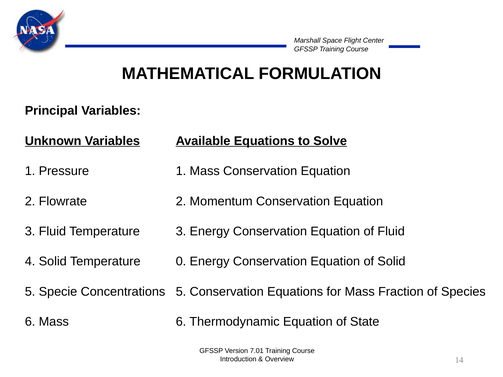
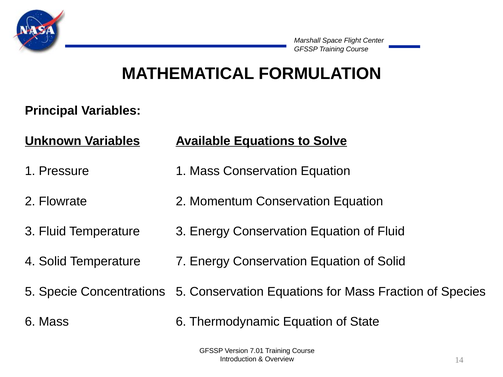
0: 0 -> 7 (181, 262)
